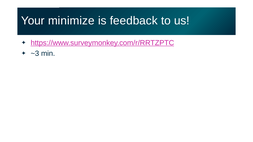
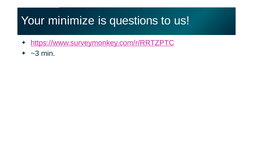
feedback: feedback -> questions (134, 21)
